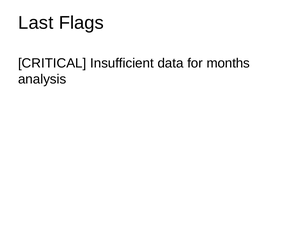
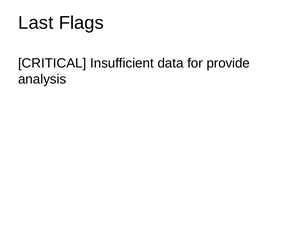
months: months -> provide (228, 63)
